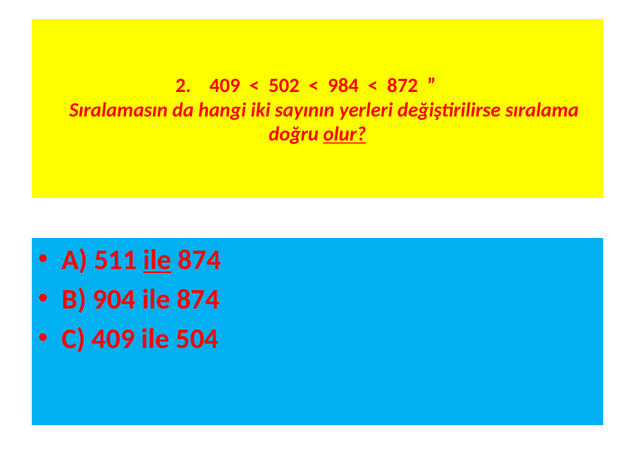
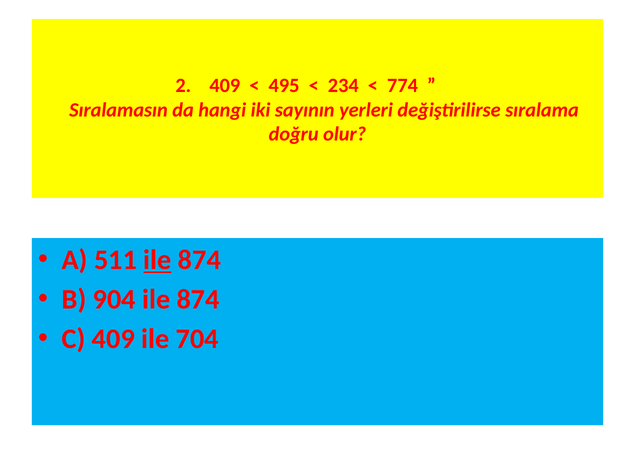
502: 502 -> 495 (284, 86)
984: 984 -> 234 (343, 86)
872: 872 -> 774 (403, 86)
olur underline: present -> none (345, 134)
504: 504 -> 704 (197, 339)
